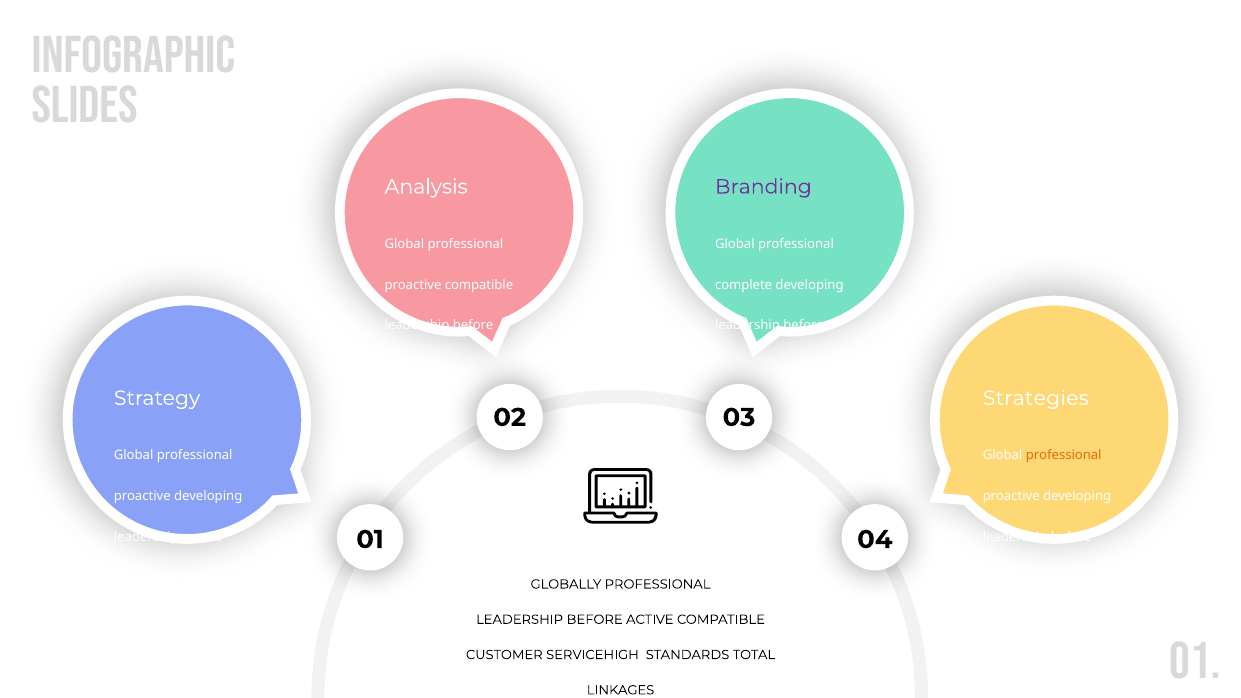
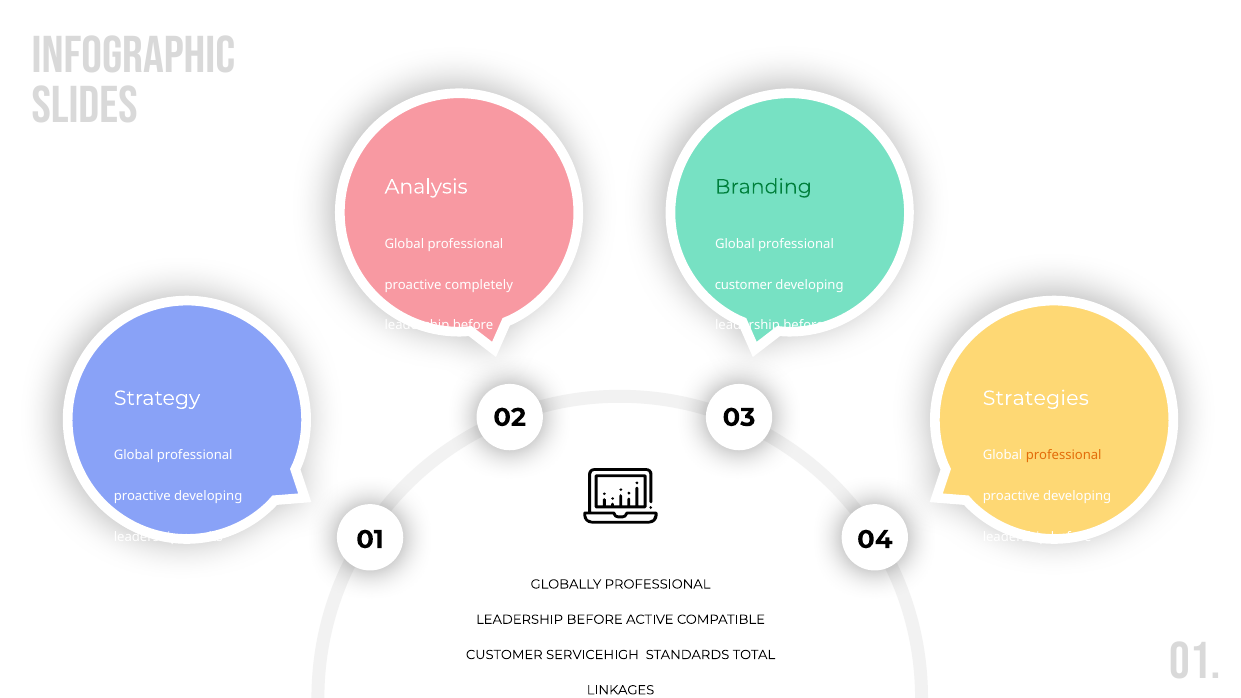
Branding colour: purple -> green (763, 187)
proactive compatible: compatible -> completely (479, 285)
complete: complete -> customer (744, 285)
